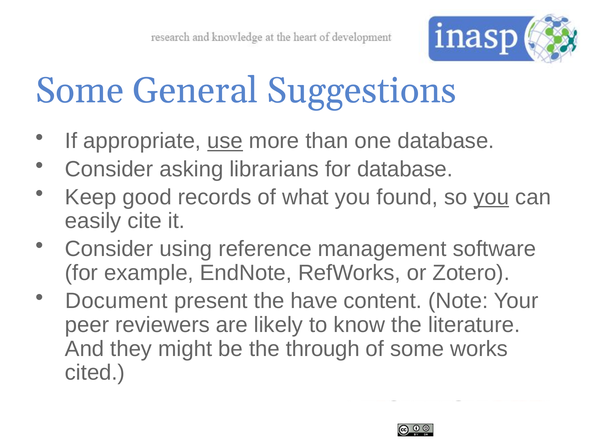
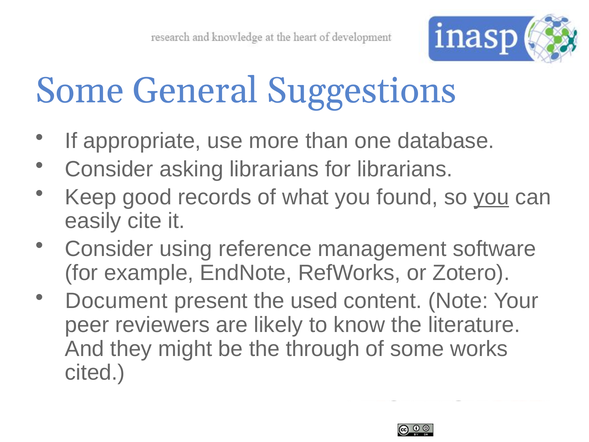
use underline: present -> none (225, 141)
for database: database -> librarians (405, 169)
have: have -> used (314, 301)
